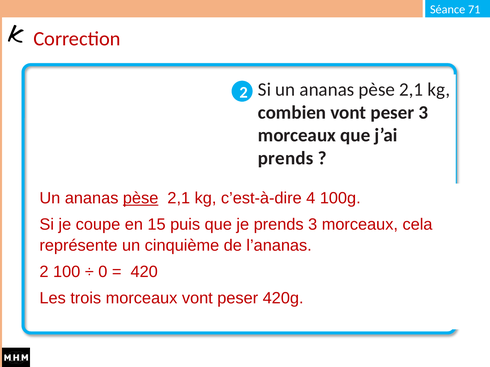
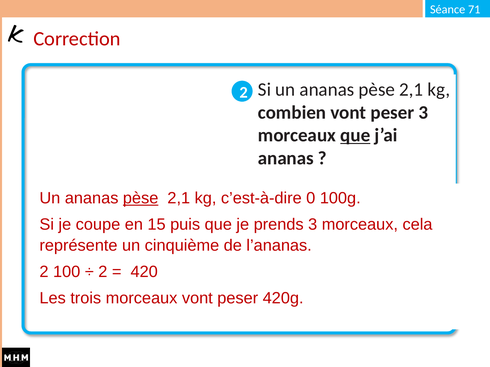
que underline: none -> present (355, 136)
prends: prends -> ananas (286, 158)
4: 4 -> 0 (311, 198)
0: 0 -> 2 (103, 272)
